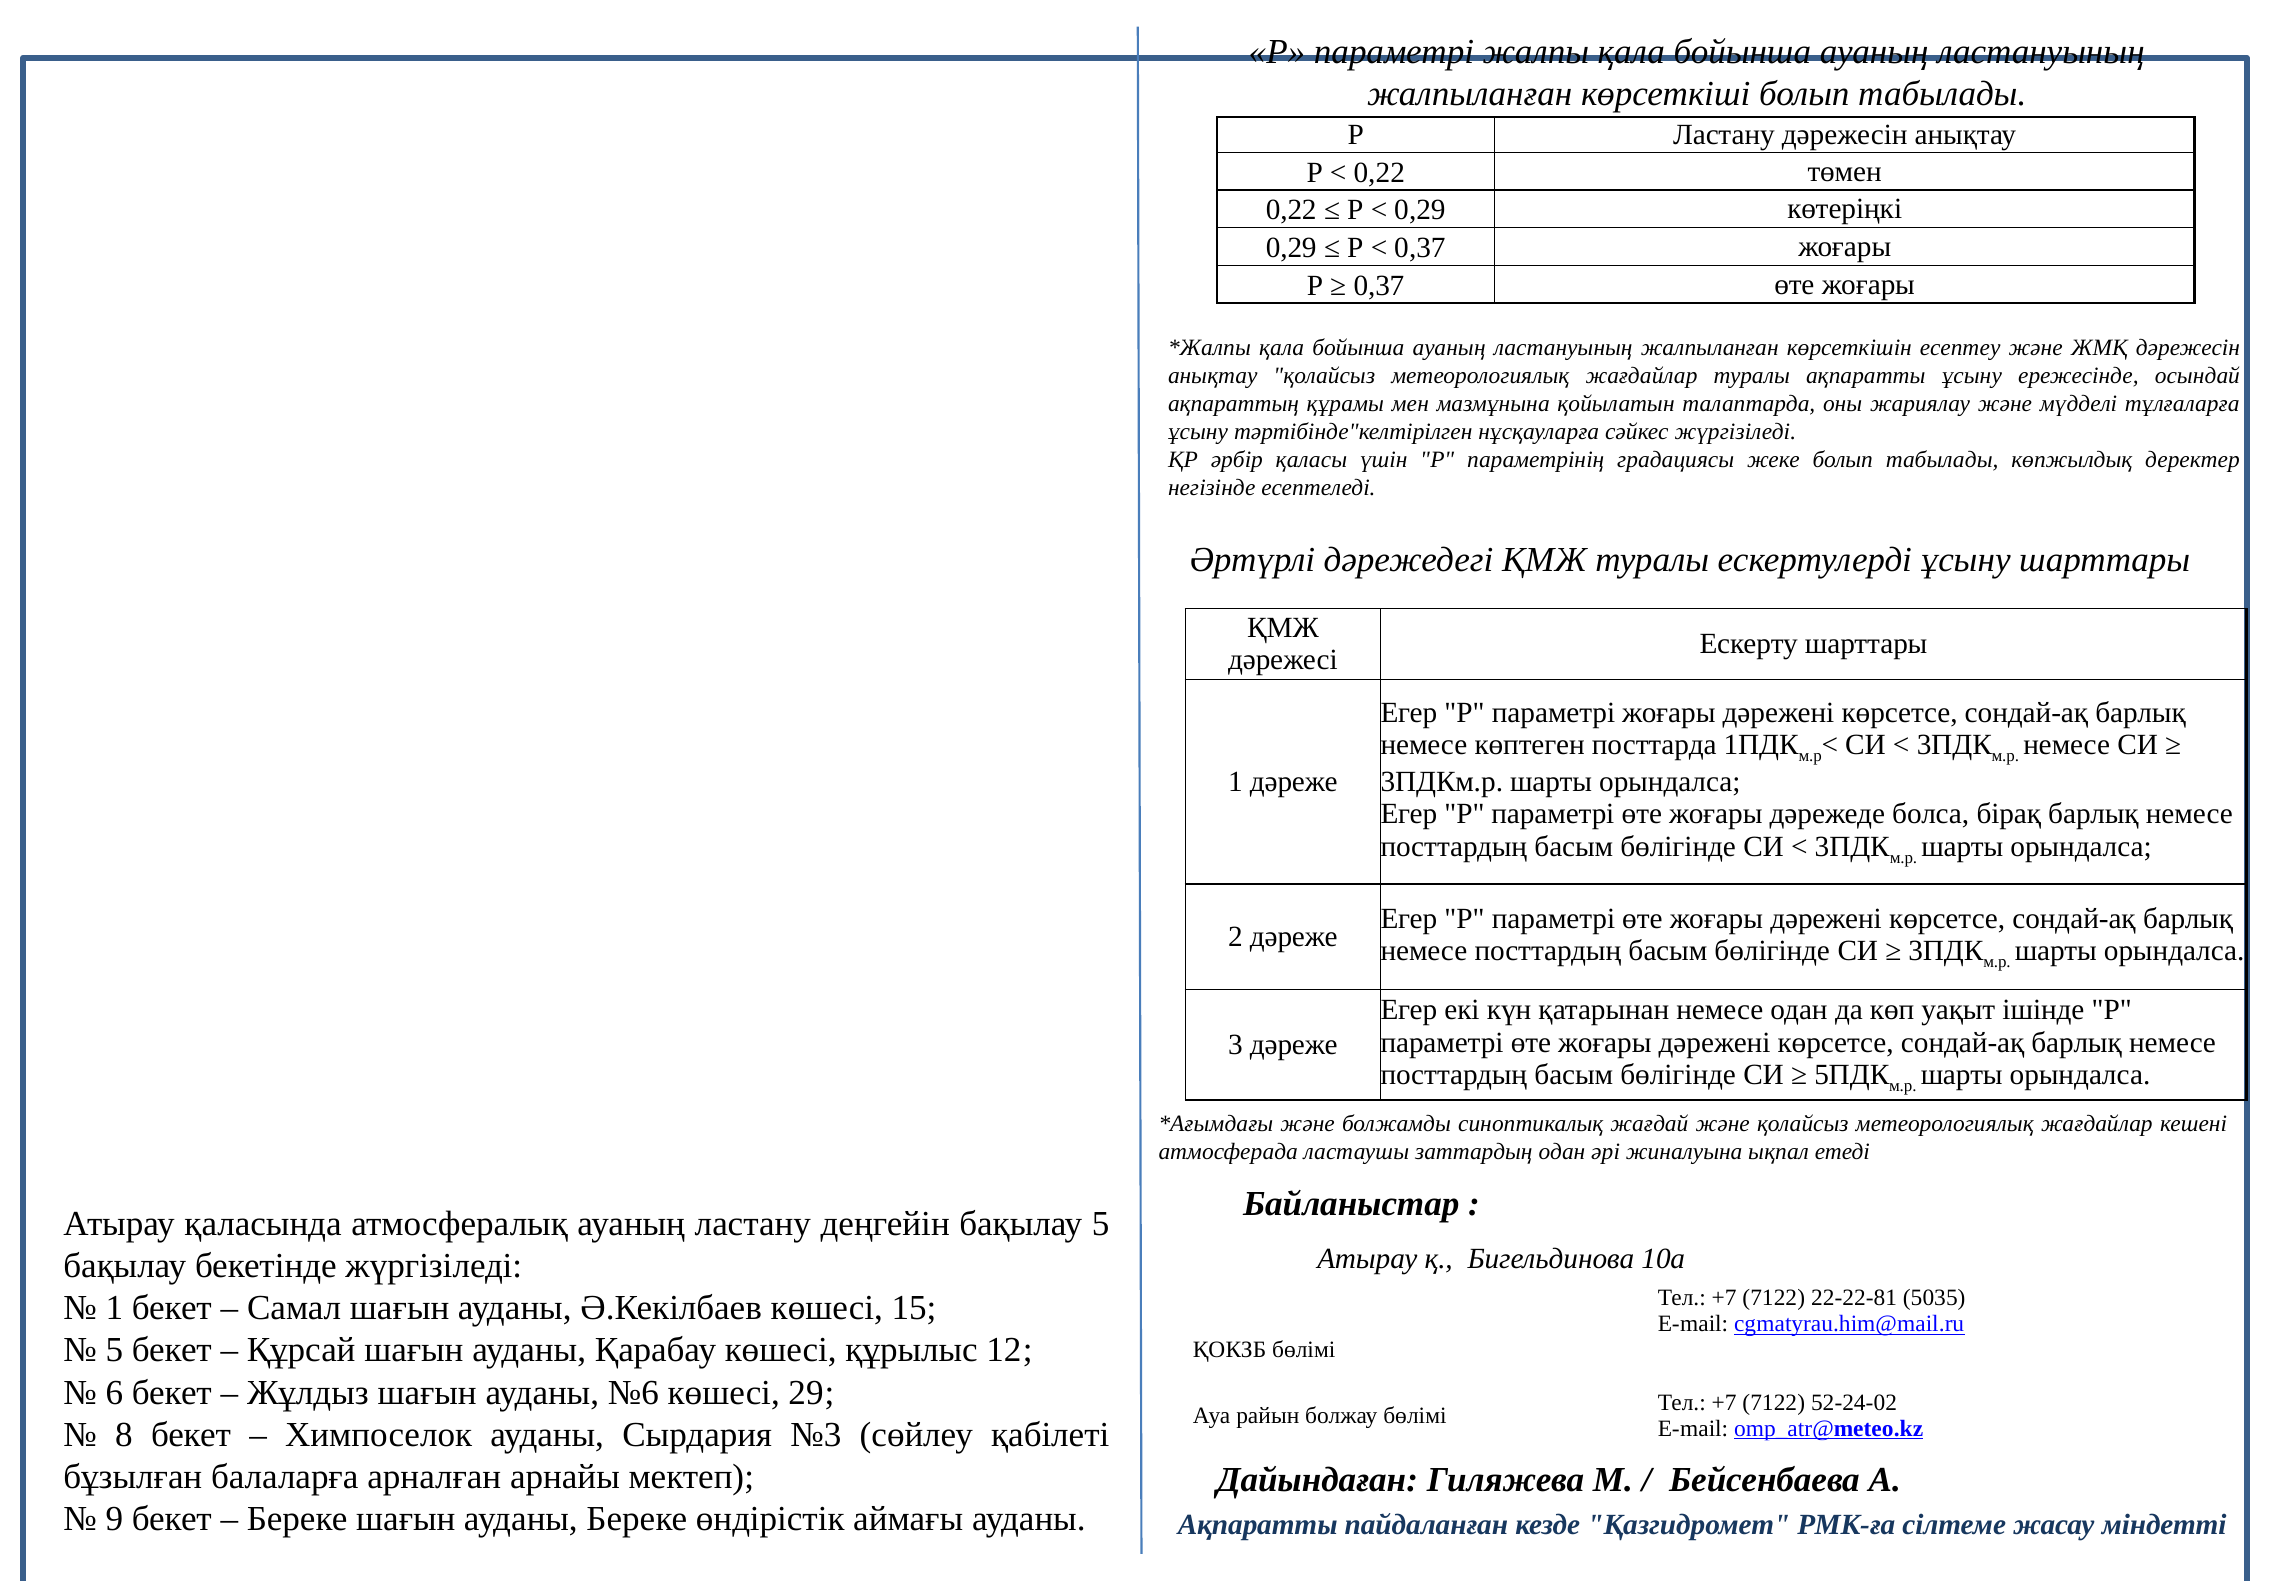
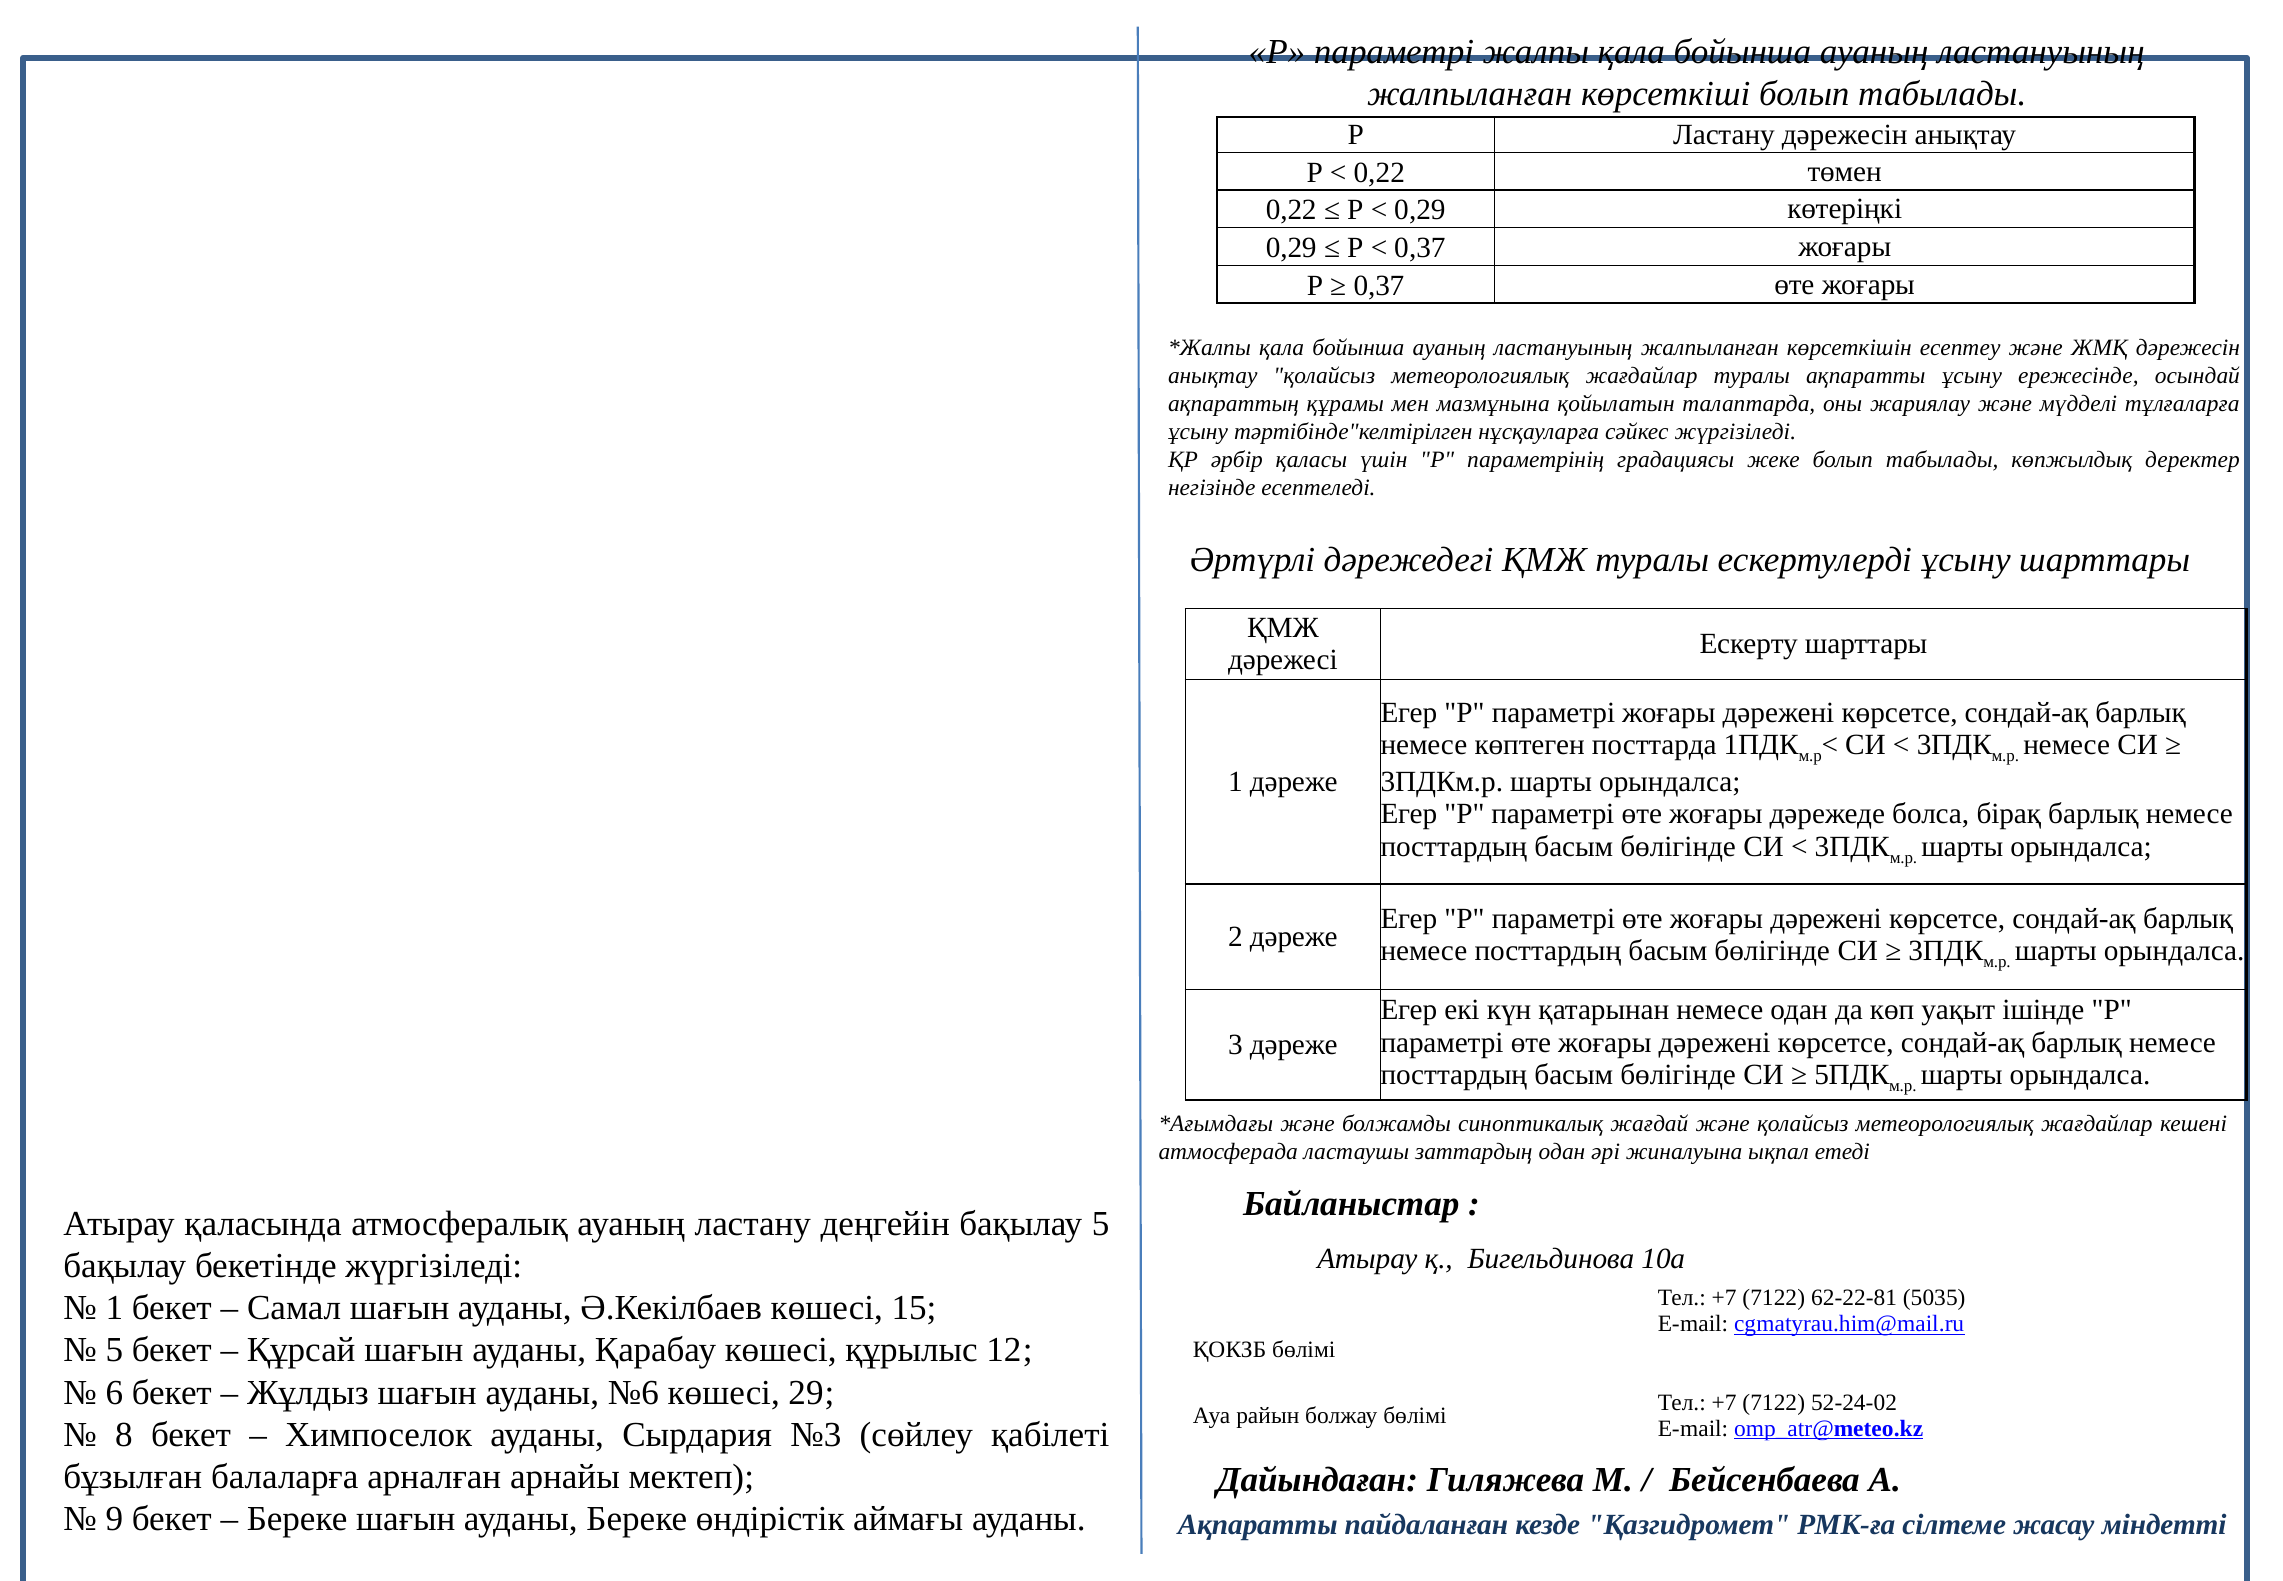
22-22-81: 22-22-81 -> 62-22-81 (1854, 1298)
